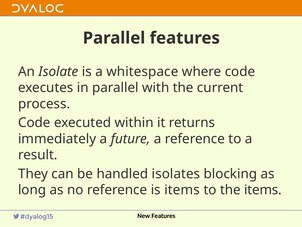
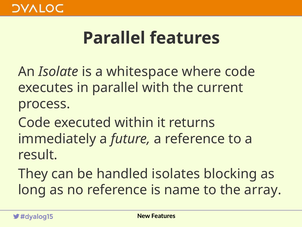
is items: items -> name (182, 190)
the items: items -> array (263, 190)
